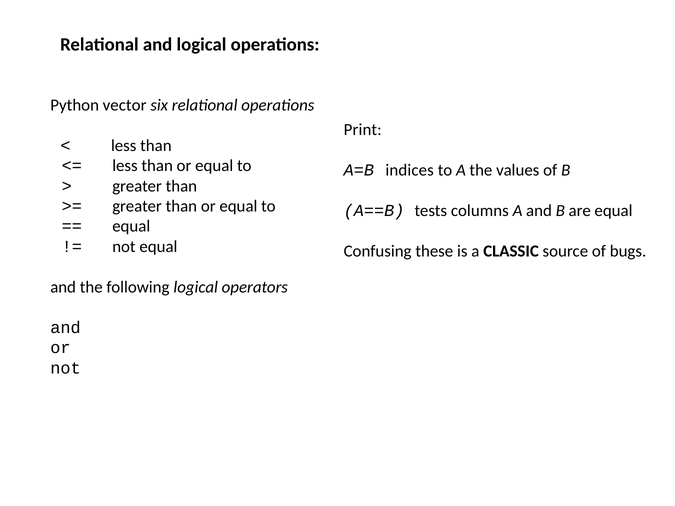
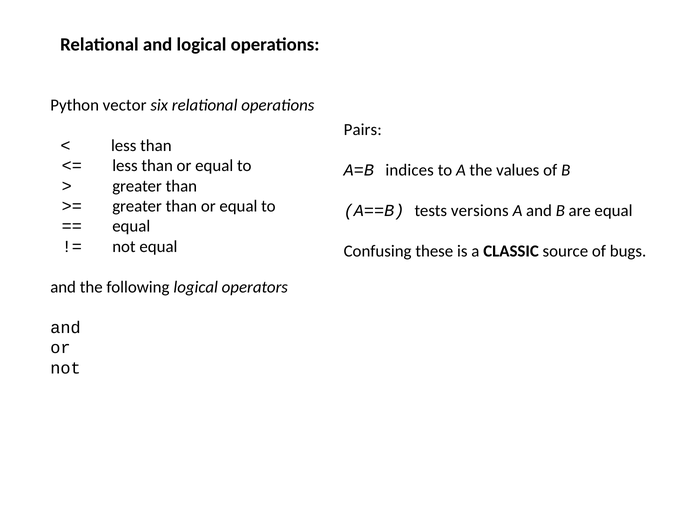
Print: Print -> Pairs (363, 130)
columns: columns -> versions (480, 211)
